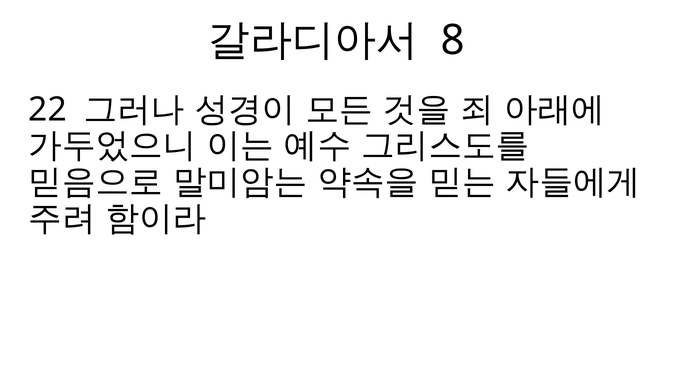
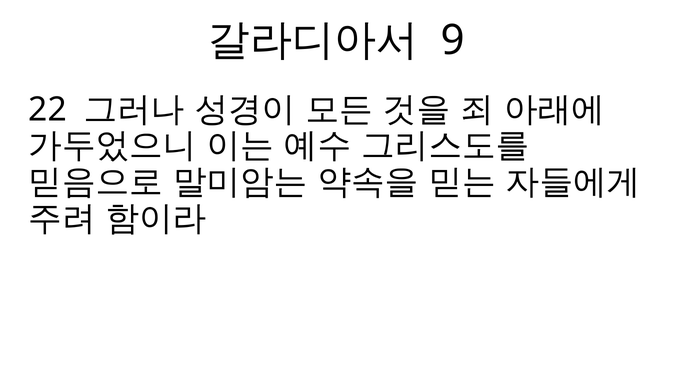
8: 8 -> 9 (453, 41)
